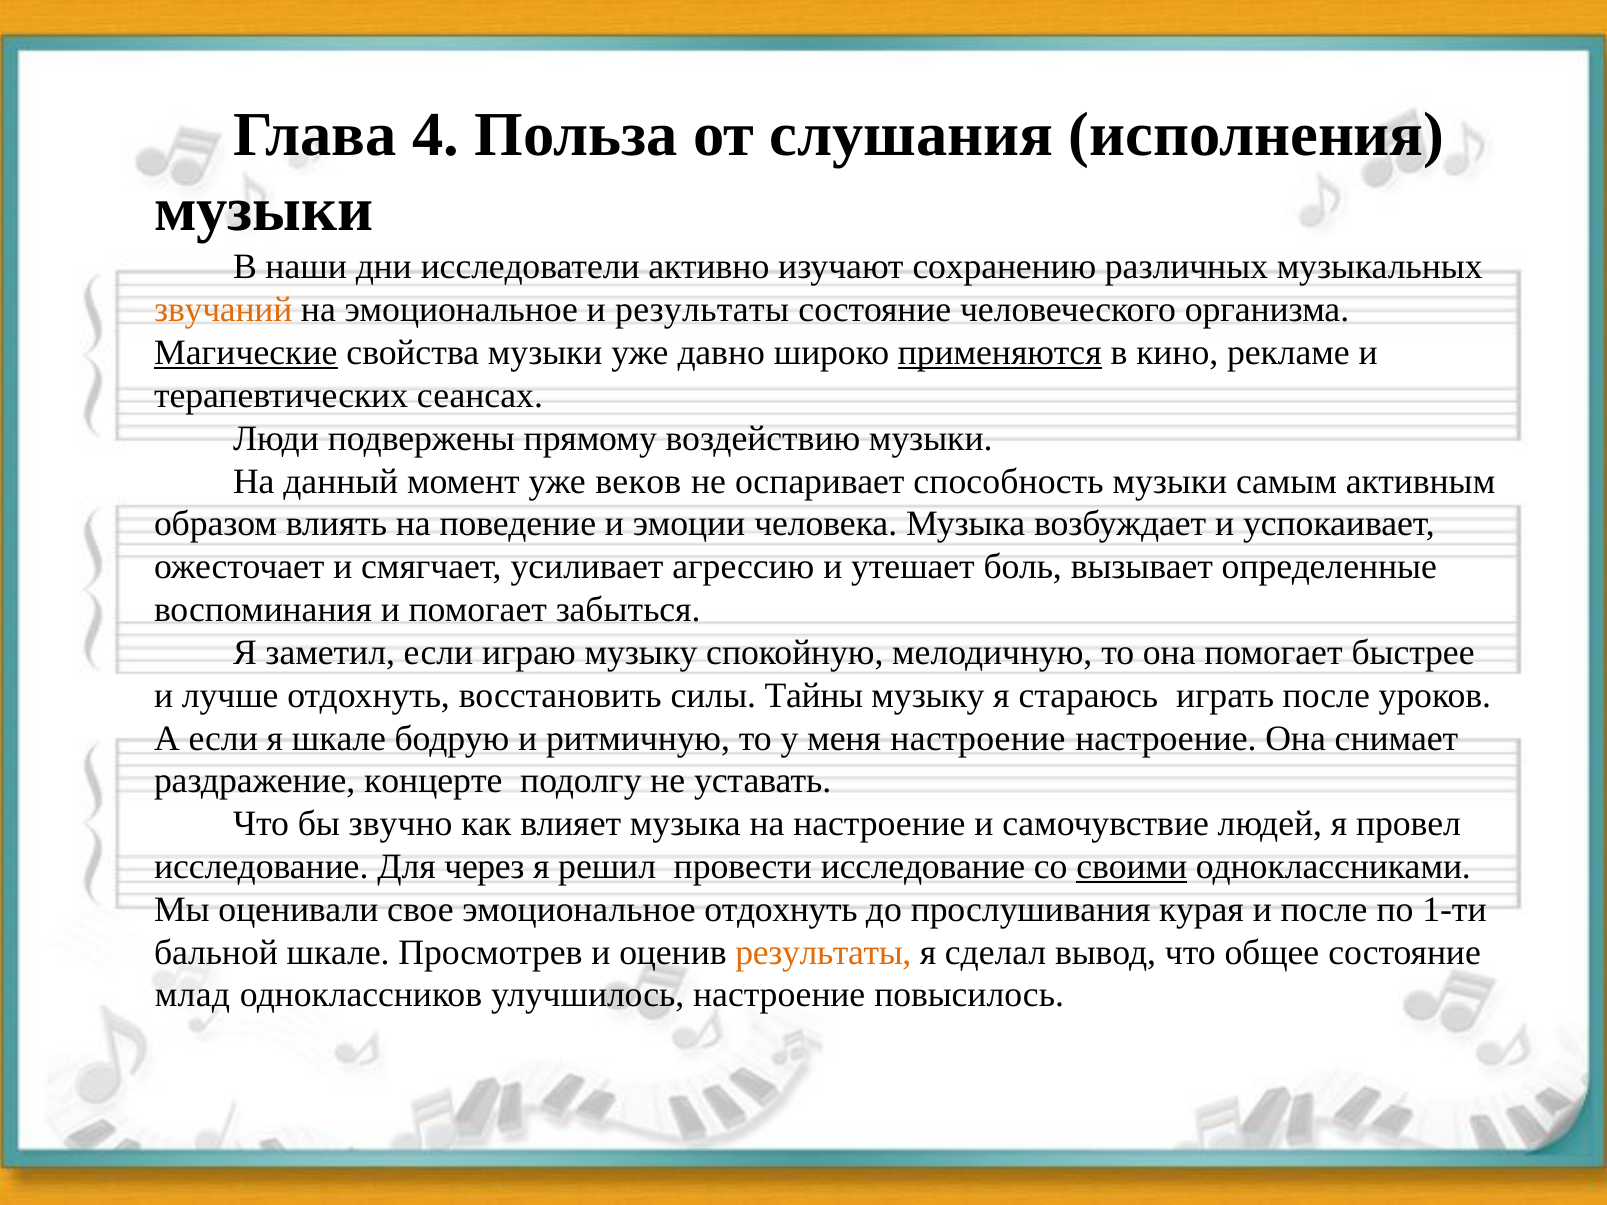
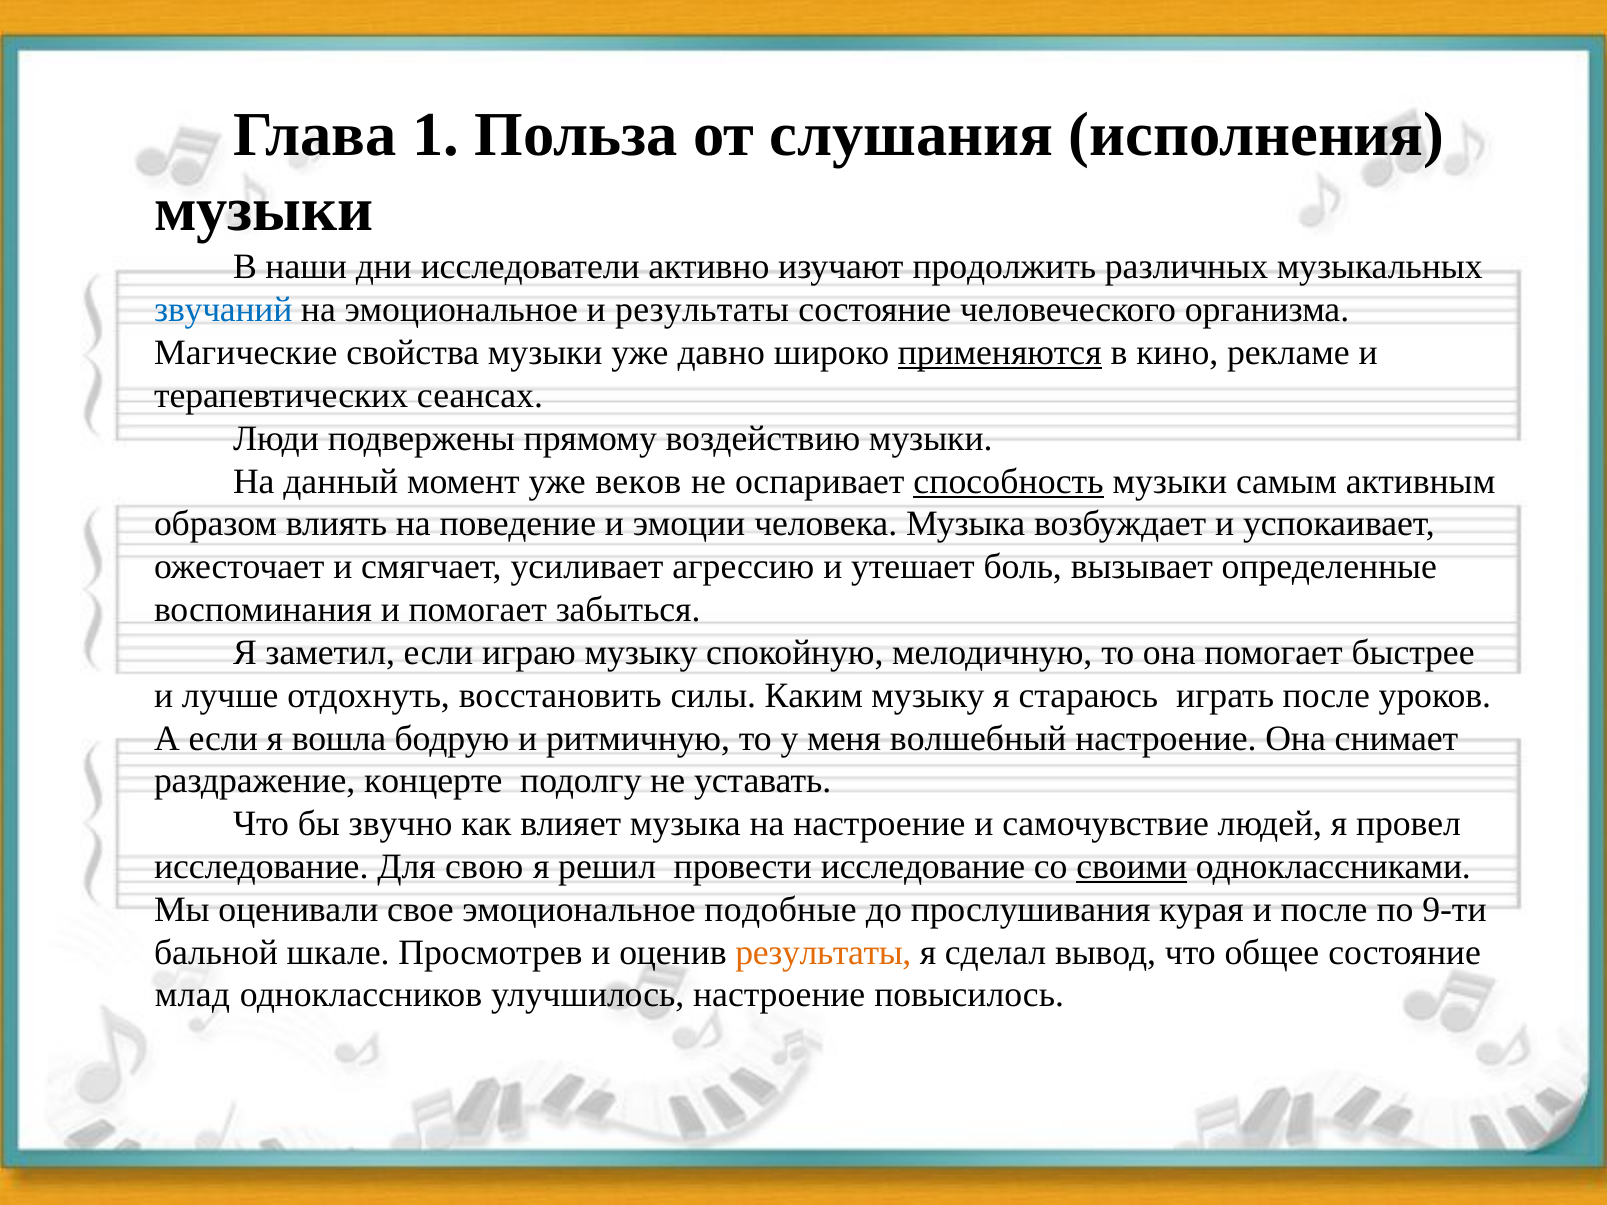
4: 4 -> 1 (436, 135)
сохранению: сохранению -> продолжить (1004, 267)
звучаний colour: orange -> blue (223, 310)
Магические underline: present -> none (246, 353)
способность underline: none -> present (1009, 481)
Тайны: Тайны -> Каким (814, 696)
я шкале: шкале -> вошла (339, 738)
меня настроение: настроение -> волшебный (978, 738)
через: через -> свою (484, 867)
эмоциональное отдохнуть: отдохнуть -> подобные (781, 910)
1-ти: 1-ти -> 9-ти (1454, 910)
